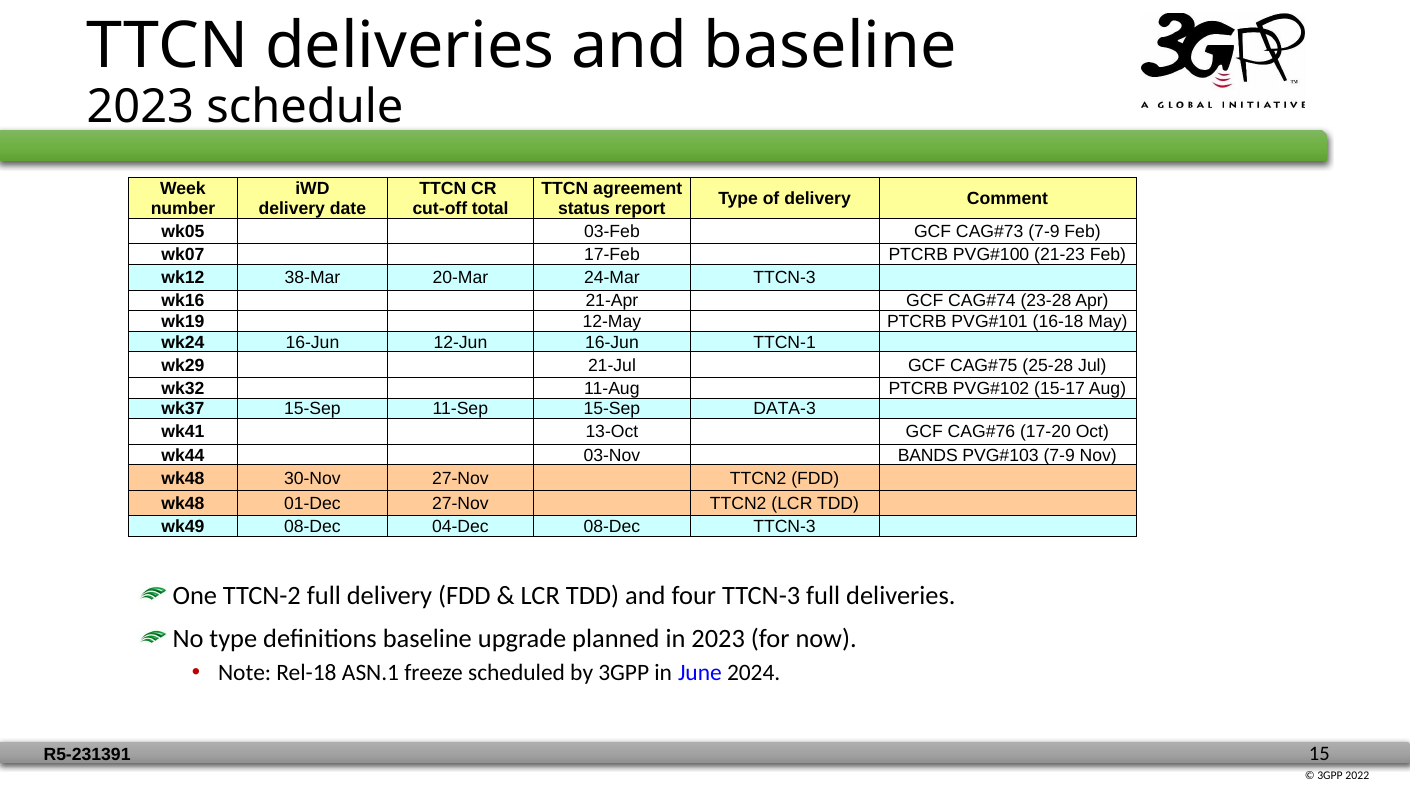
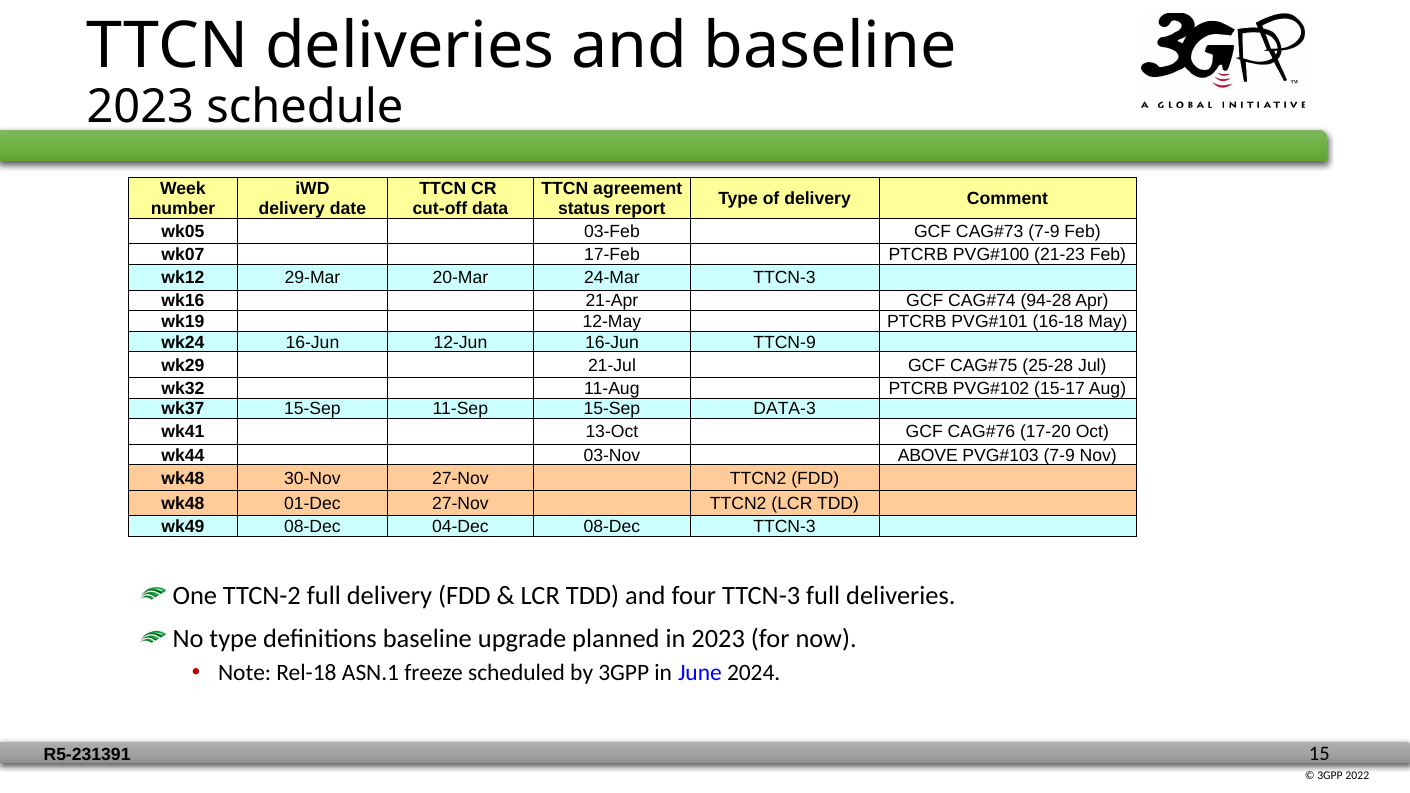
total: total -> data (490, 209)
38-Mar: 38-Mar -> 29-Mar (312, 278)
23-28: 23-28 -> 94-28 (1046, 301)
TTCN-1: TTCN-1 -> TTCN-9 (785, 342)
BANDS: BANDS -> ABOVE (928, 455)
